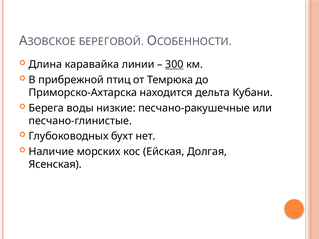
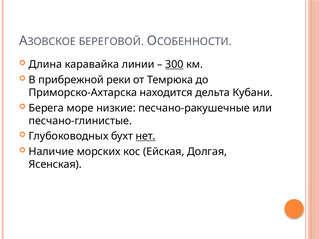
птиц: птиц -> реки (119, 80)
воды: воды -> море (80, 108)
нет underline: none -> present (146, 136)
